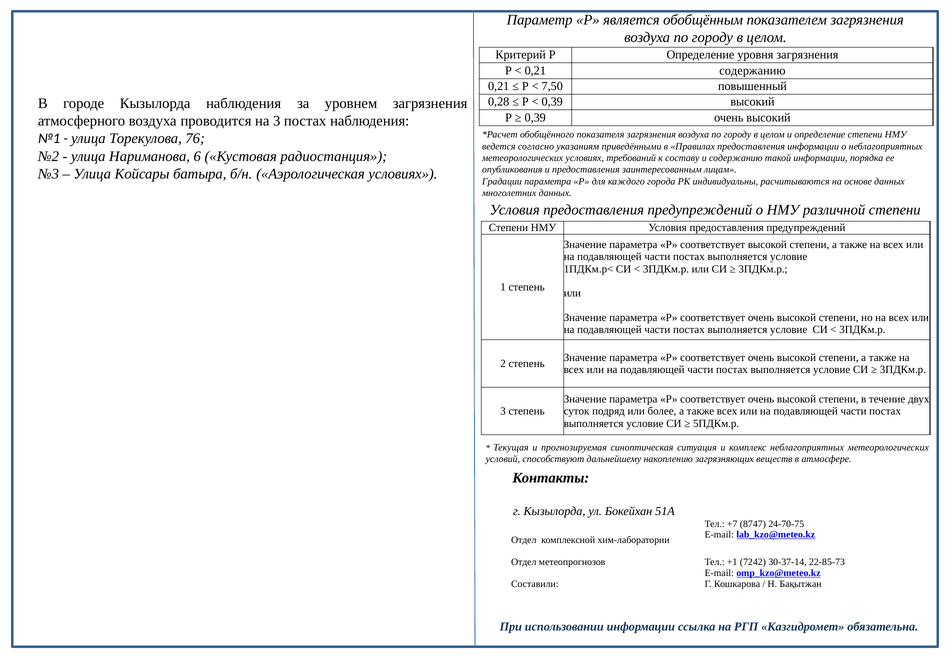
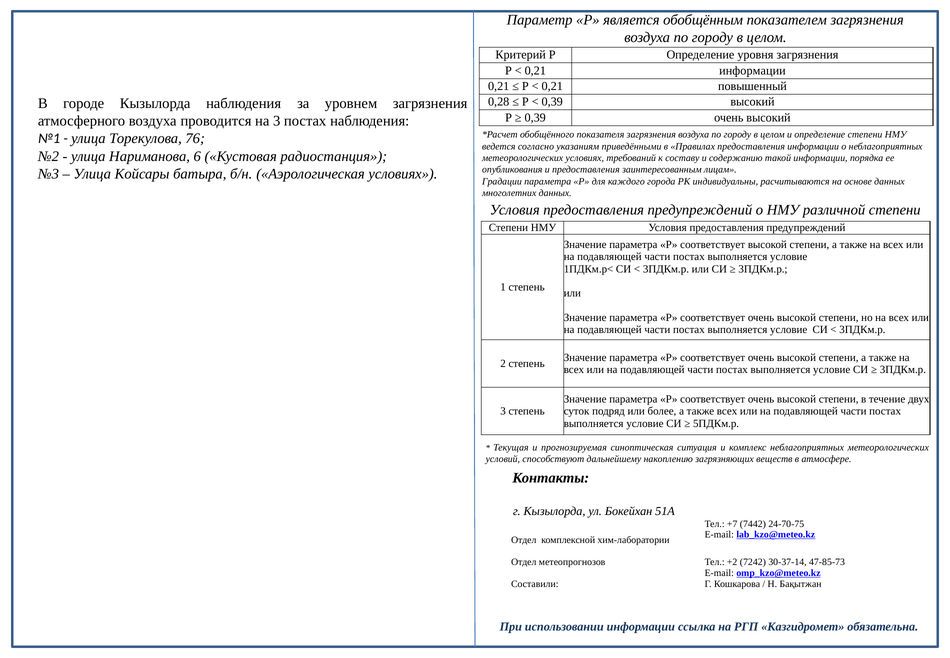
0,21 содержанию: содержанию -> информации (752, 71)
7,50: 7,50 -> 0,21 (552, 86)
8747: 8747 -> 7442 (753, 524)
+1: +1 -> +2 (732, 562)
22-85-73: 22-85-73 -> 47-85-73 (827, 562)
